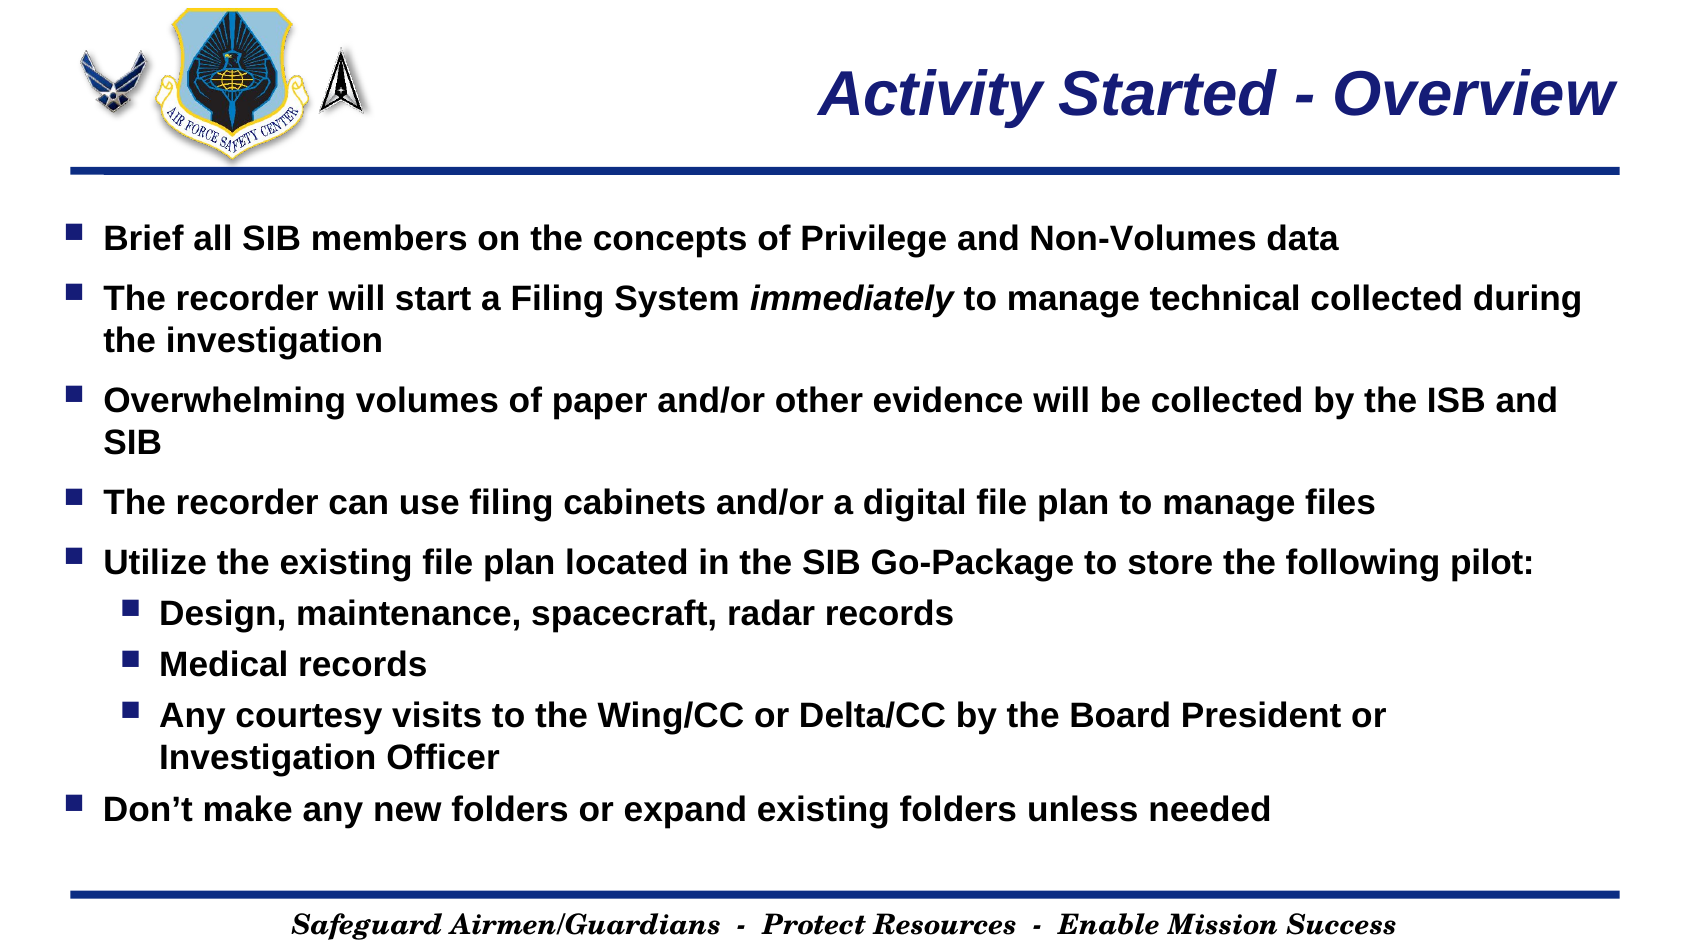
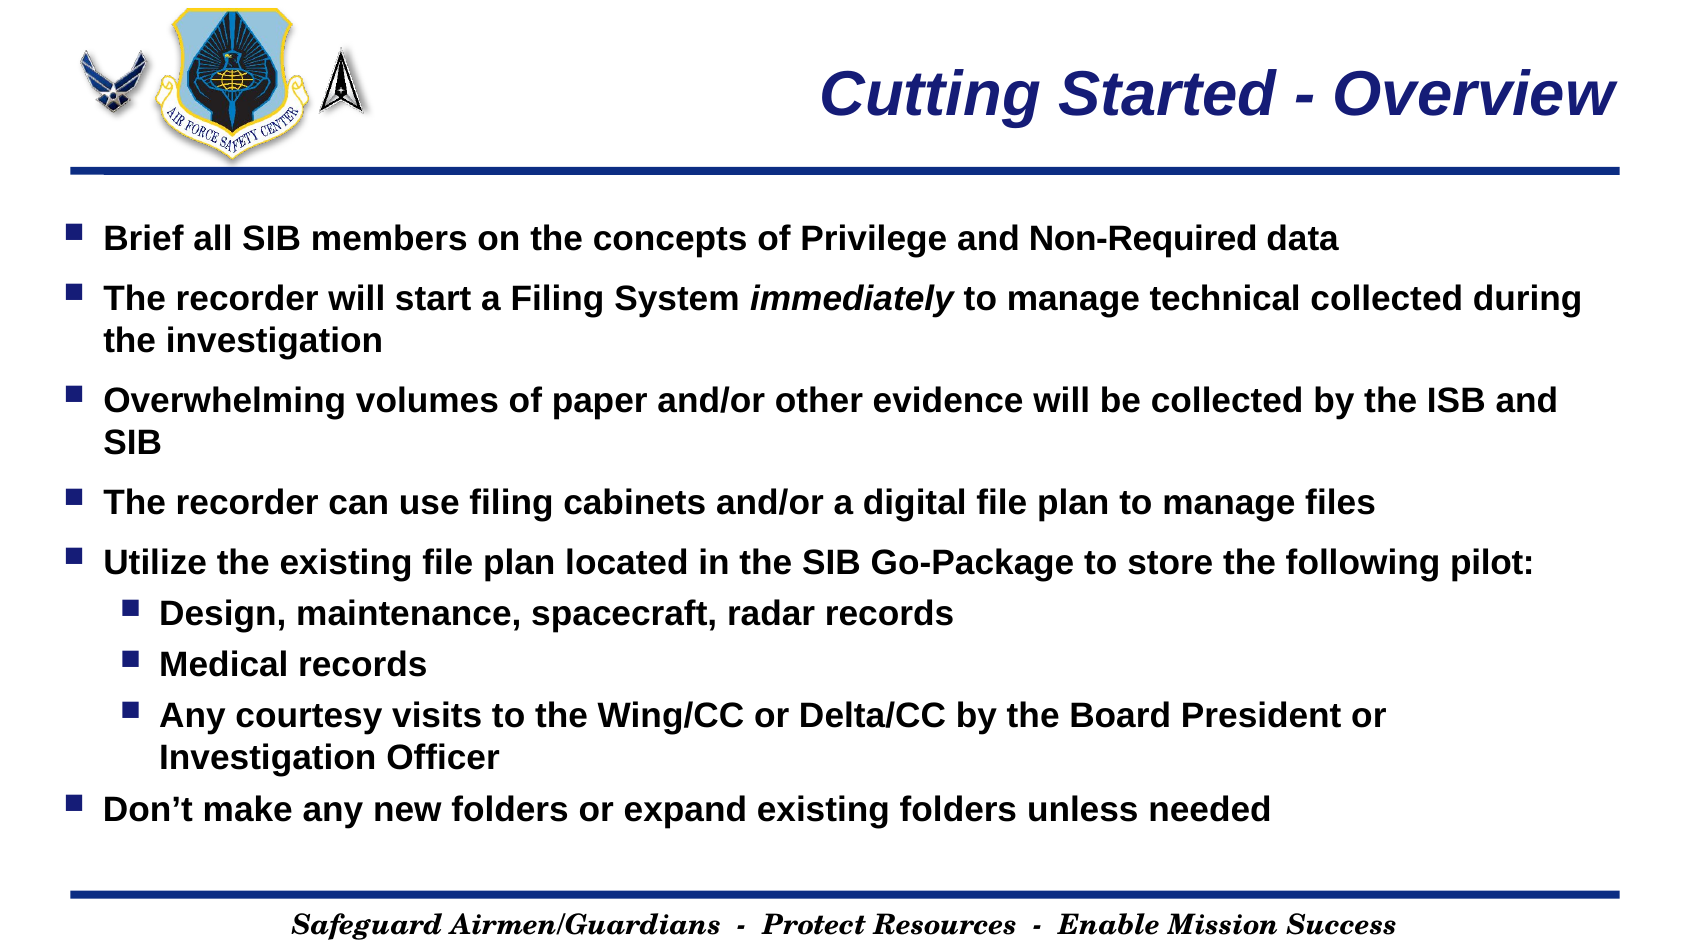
Activity: Activity -> Cutting (930, 94)
Non-Volumes: Non-Volumes -> Non-Required (1143, 239)
